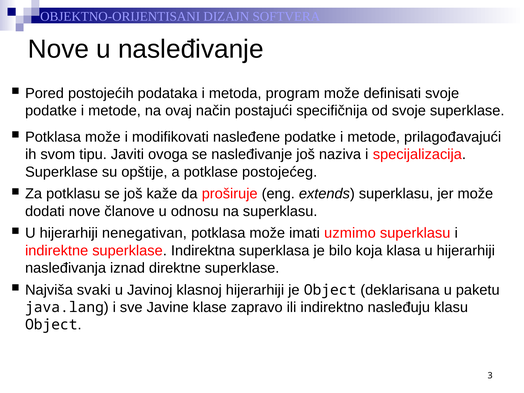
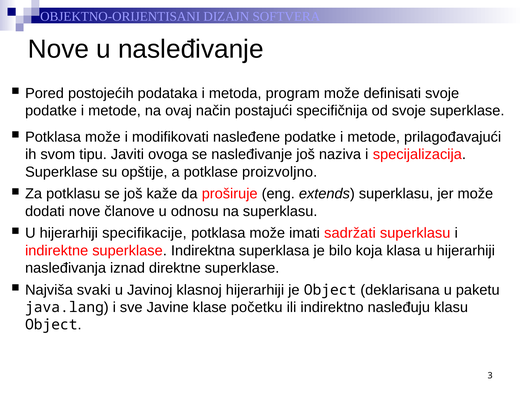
postojećeg: postojećeg -> proizvoljno (280, 172)
nenegativan: nenegativan -> specifikacije (144, 233)
uzmimo: uzmimo -> sadržati (350, 233)
zapravo: zapravo -> početku (257, 307)
